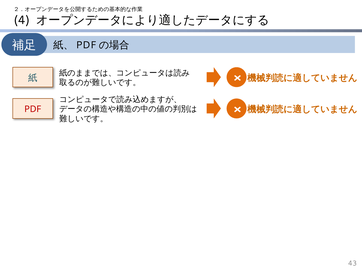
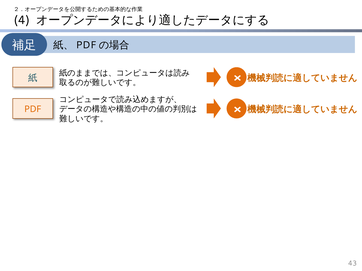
PDF colour: red -> orange (33, 109)
